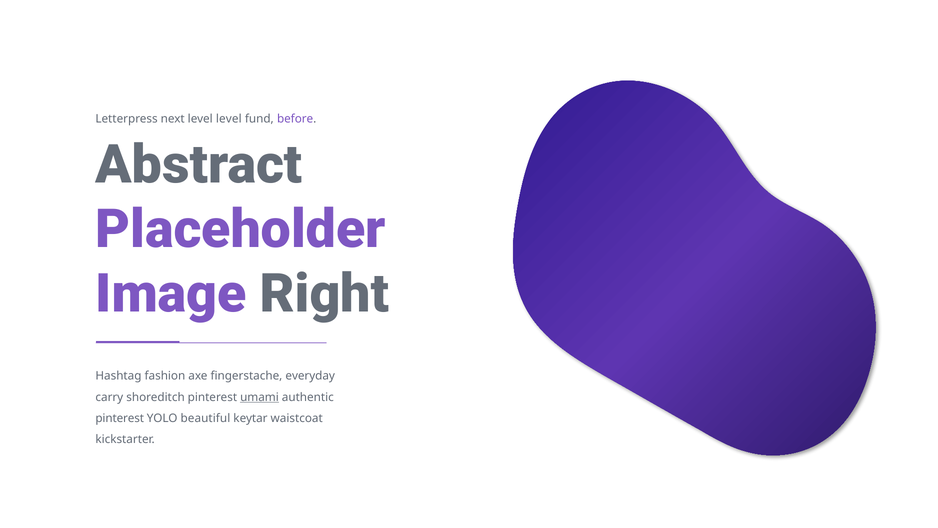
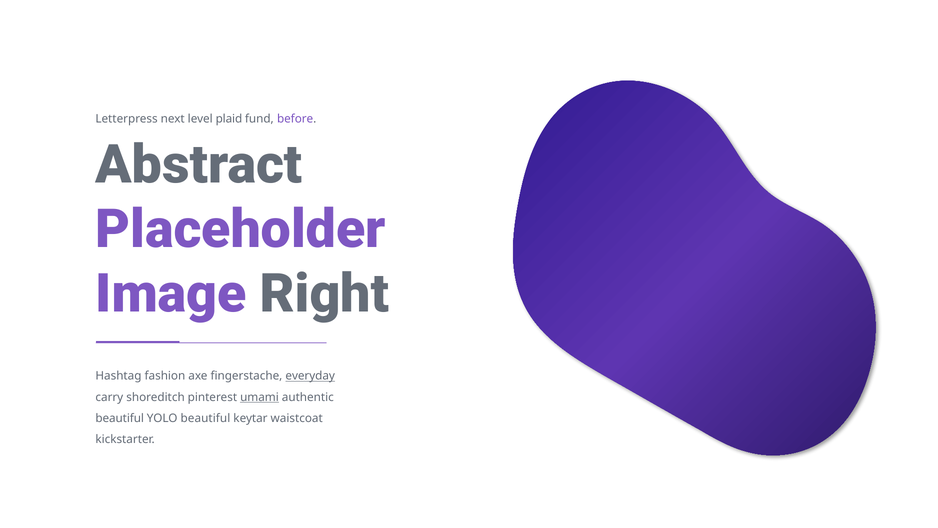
level level: level -> plaid (229, 119)
everyday underline: none -> present (310, 376)
pinterest: pinterest -> beautiful (120, 418)
